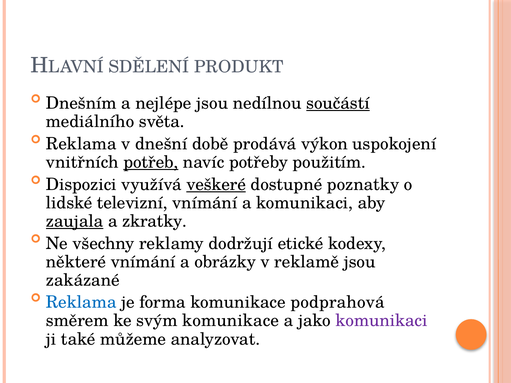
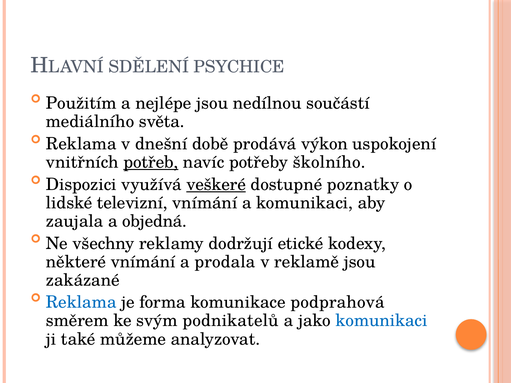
PRODUKT: PRODUKT -> PSYCHICE (239, 67)
Dnešním: Dnešním -> Použitím (81, 103)
součástí underline: present -> none (338, 103)
použitím: použitím -> školního (329, 162)
zaujala underline: present -> none (75, 221)
zkratky: zkratky -> objedná (155, 221)
obrázky: obrázky -> prodala (225, 262)
svým komunikace: komunikace -> podnikatelů (231, 321)
komunikaci colour: purple -> blue (382, 321)
